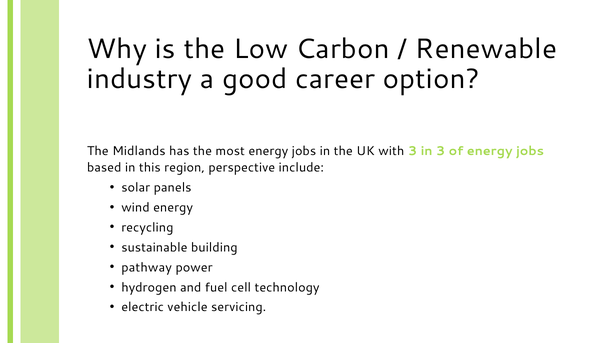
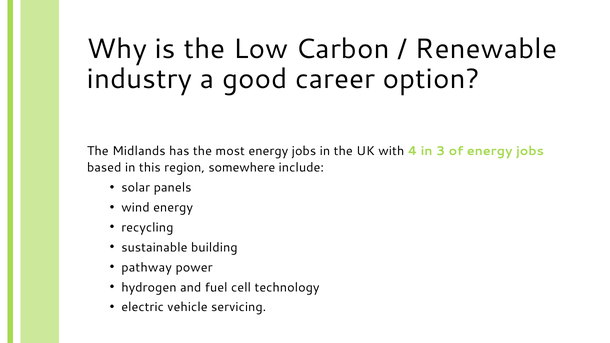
with 3: 3 -> 4 (413, 151)
perspective: perspective -> somewhere (242, 168)
